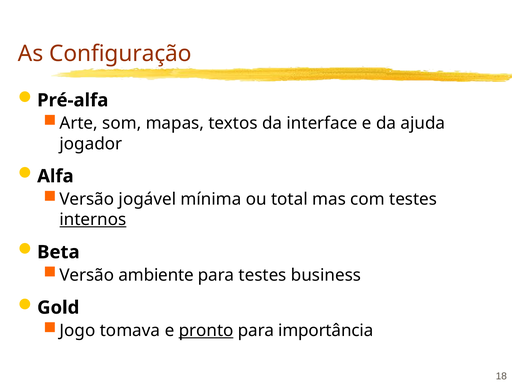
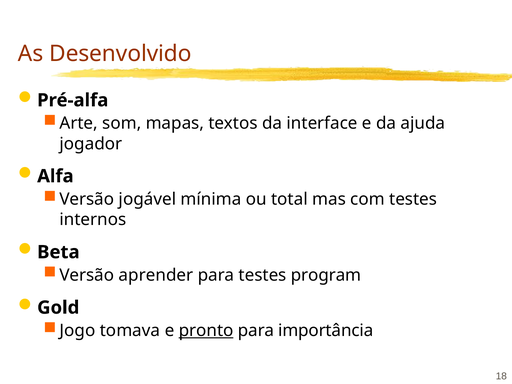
Configuração: Configuração -> Desenvolvido (120, 54)
internos underline: present -> none (93, 220)
ambiente: ambiente -> aprender (156, 275)
business: business -> program (326, 275)
